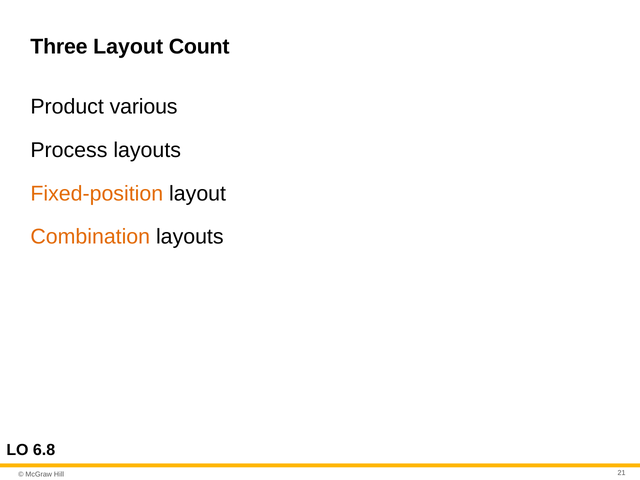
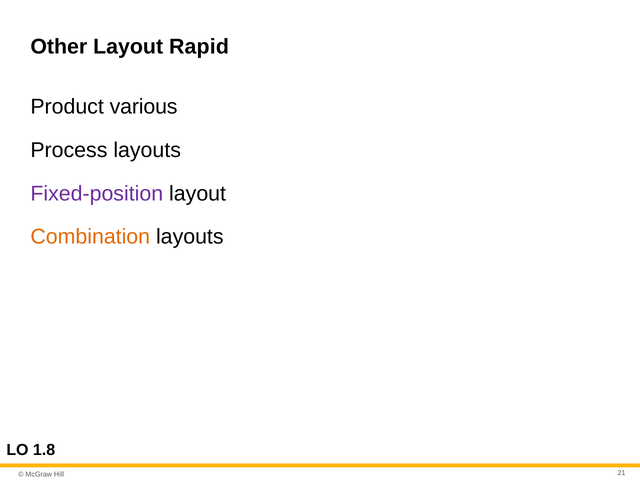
Three: Three -> Other (59, 47)
Count: Count -> Rapid (199, 47)
Fixed-position colour: orange -> purple (97, 194)
6.8: 6.8 -> 1.8 (44, 450)
